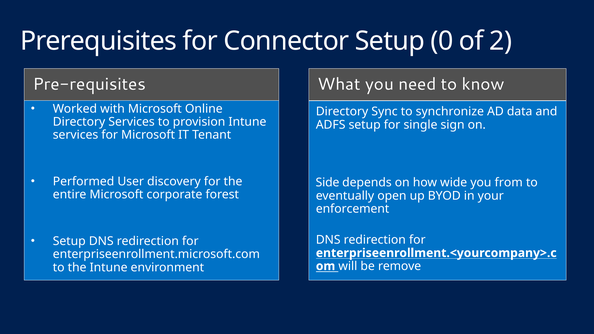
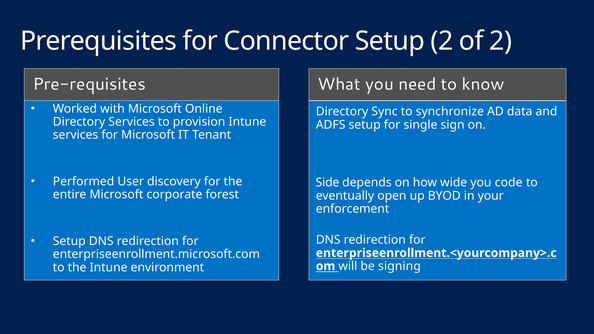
Setup 0: 0 -> 2 (442, 41)
from: from -> code (509, 183)
remove: remove -> signing (399, 266)
